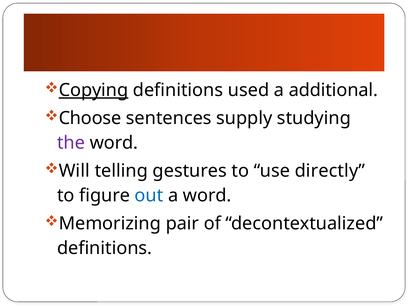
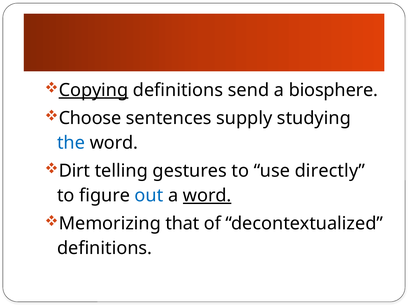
used: used -> send (249, 90)
additional: additional -> biosphere (333, 90)
the colour: purple -> blue (71, 143)
Will: Will -> Dirt (74, 171)
word underline: none -> present (207, 196)
pair: pair -> that (182, 224)
